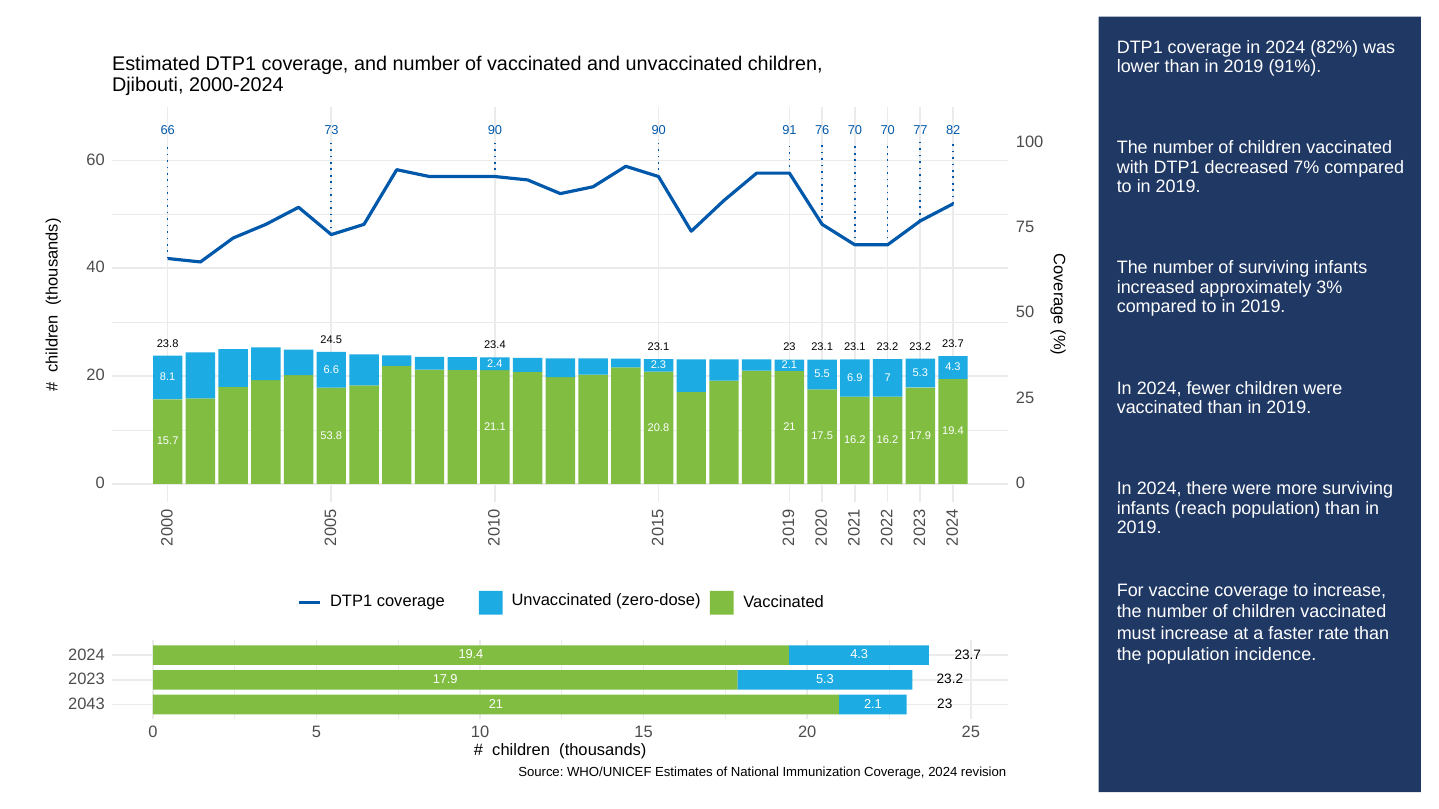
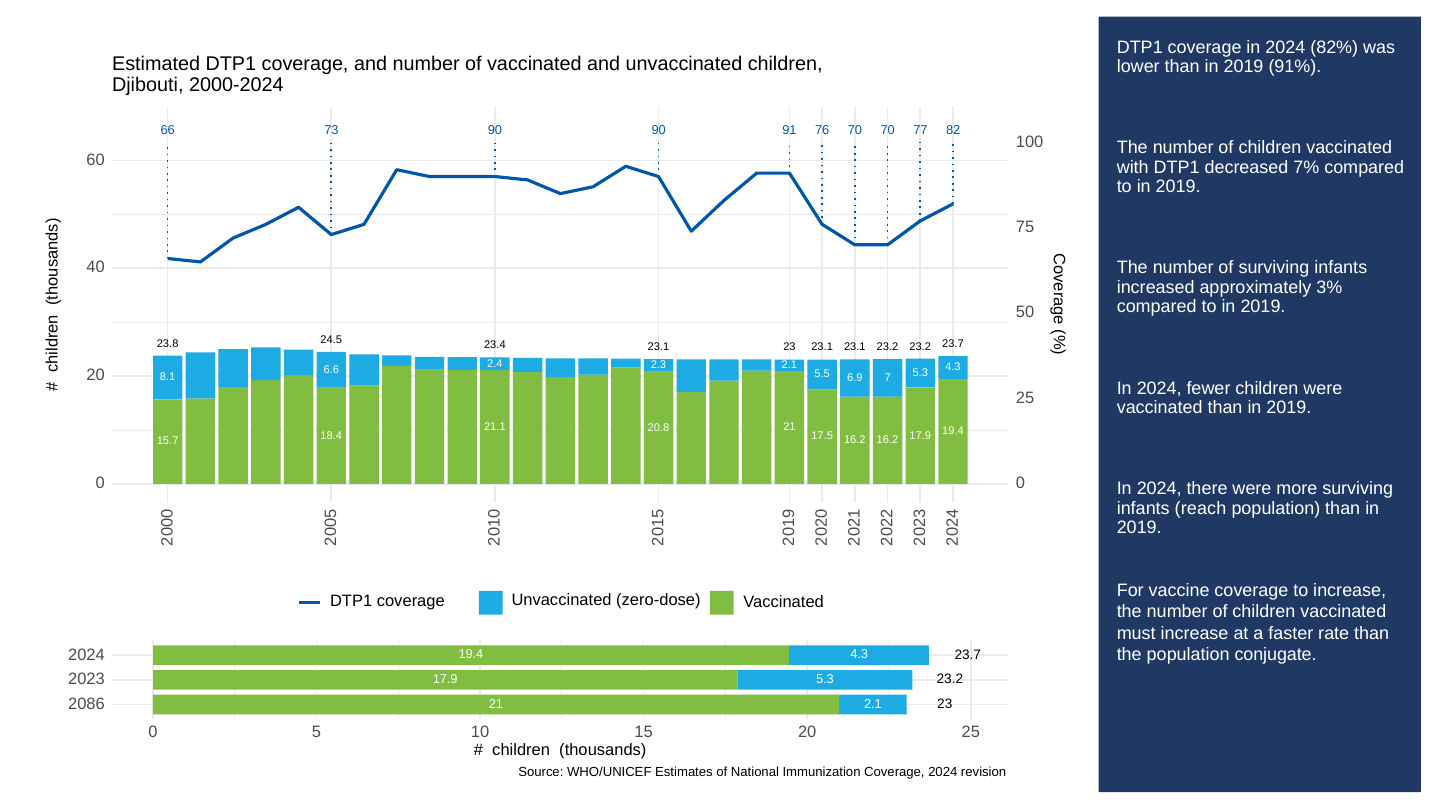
53.8: 53.8 -> 18.4 (331, 436)
incidence: incidence -> conjugate (1276, 655)
2043: 2043 -> 2086 (86, 704)
